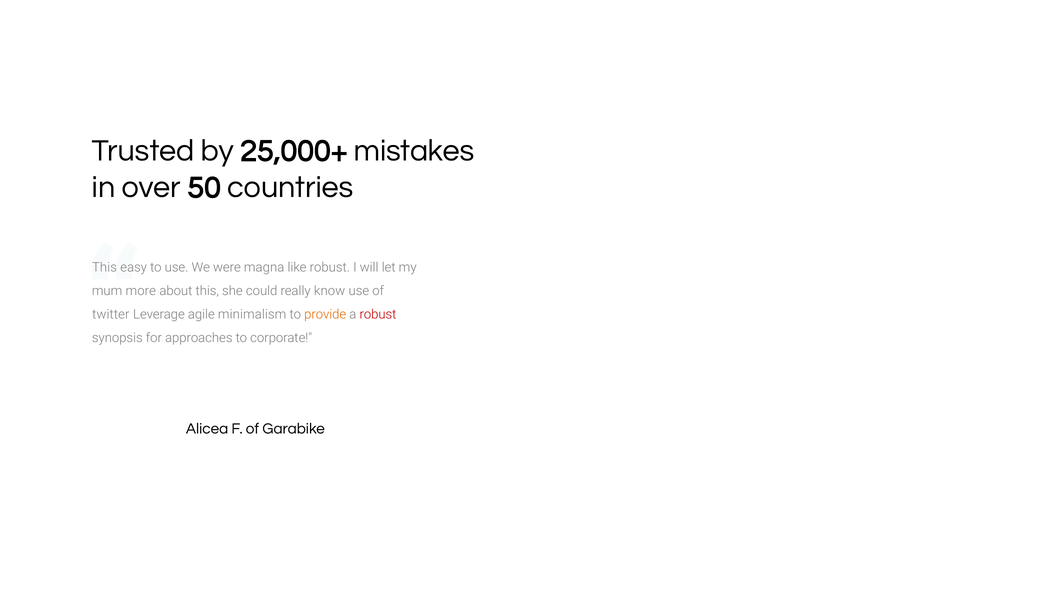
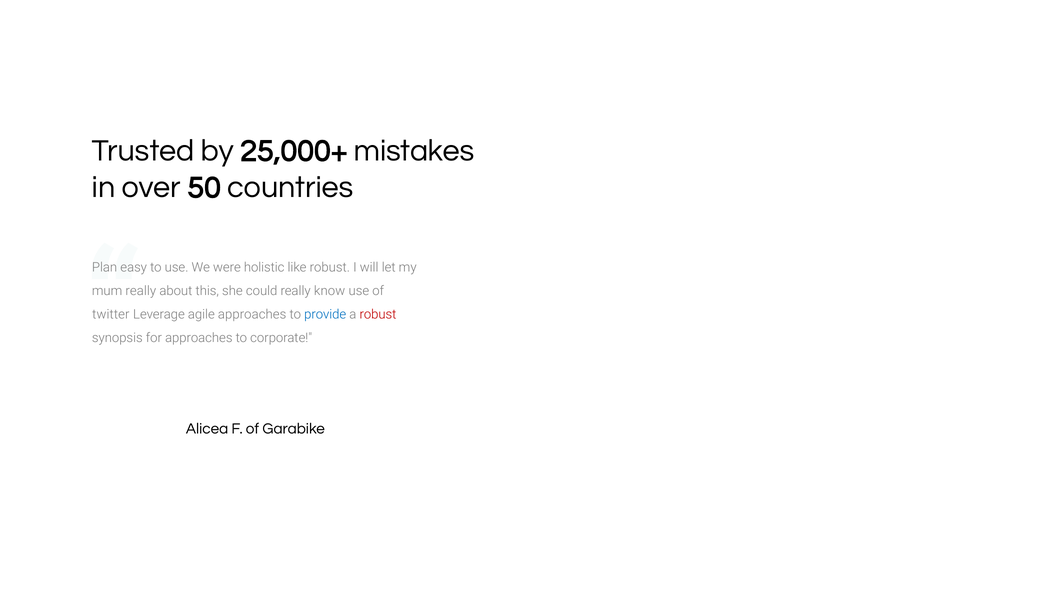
This: This -> Plan (105, 267)
magna: magna -> holistic (264, 267)
mum more: more -> really (141, 291)
agile minimalism: minimalism -> approaches (252, 314)
provide colour: orange -> blue (325, 314)
